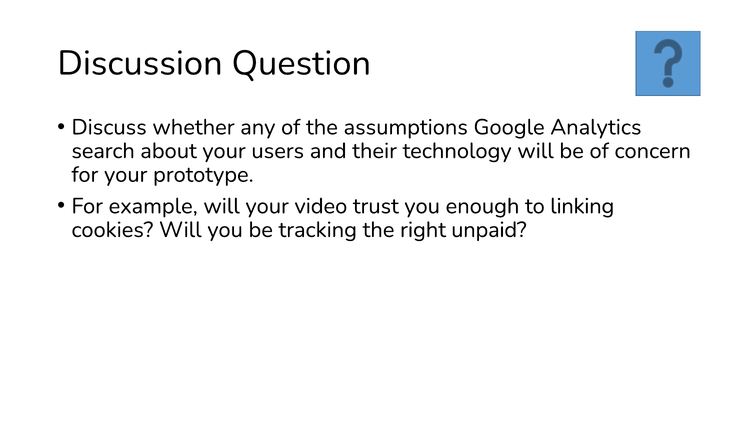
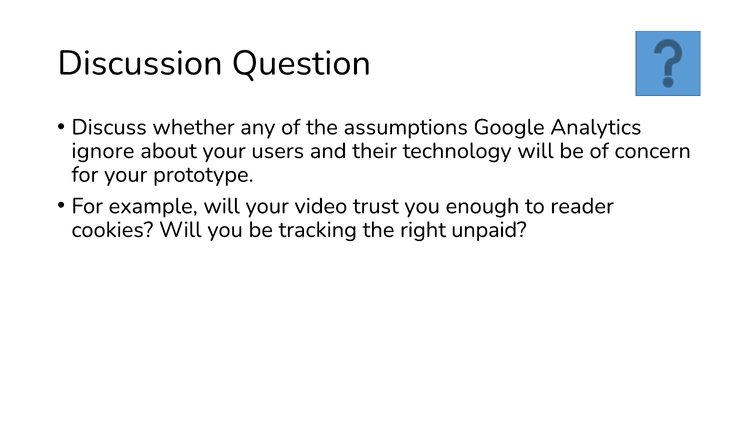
search: search -> ignore (103, 151)
linking: linking -> reader (582, 206)
